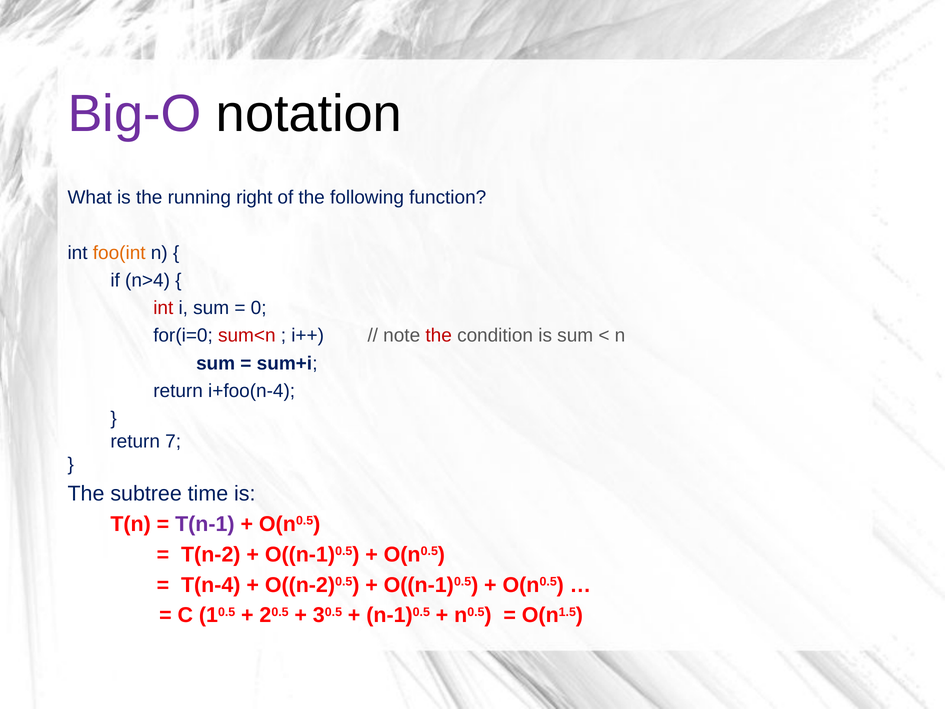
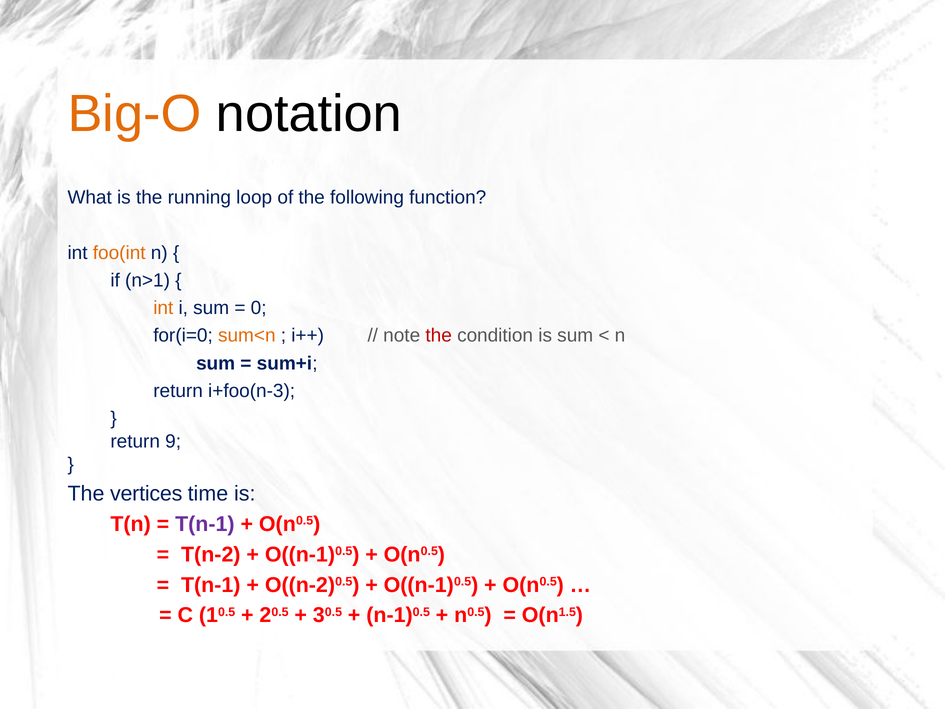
Big-O colour: purple -> orange (134, 114)
right: right -> loop (254, 197)
n>4: n>4 -> n>1 (148, 280)
int colour: red -> orange (163, 308)
sum<n colour: red -> orange (247, 336)
i+foo(n-4: i+foo(n-4 -> i+foo(n-3 (252, 391)
7: 7 -> 9 (173, 441)
subtree: subtree -> vertices (146, 493)
T(n-4: T(n-4 -> T(n-1 (211, 585)
